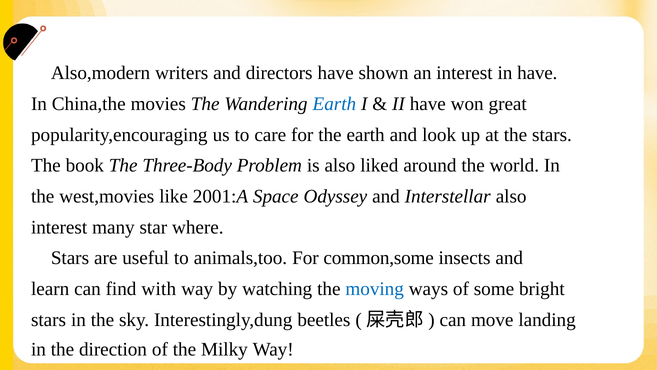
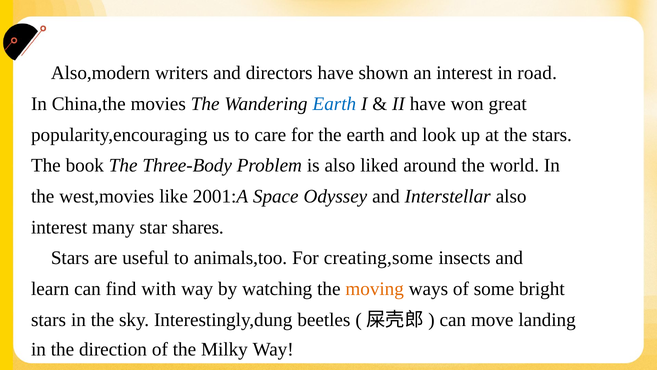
in have: have -> road (537, 73)
where: where -> shares (198, 227)
common,some: common,some -> creating,some (378, 258)
moving colour: blue -> orange (375, 289)
